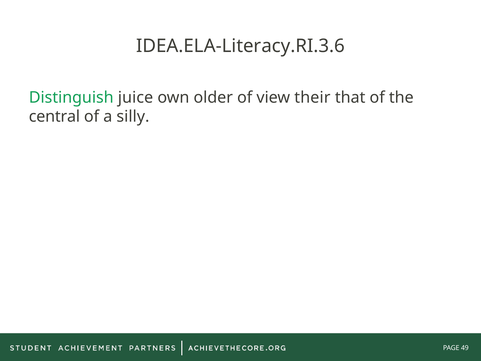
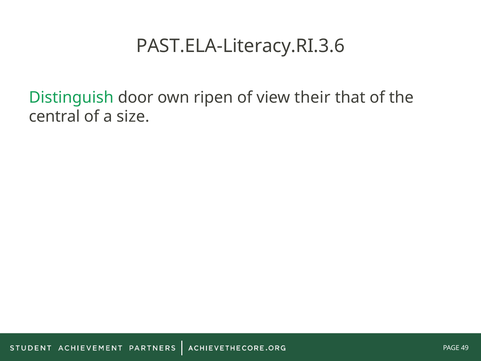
IDEA.ELA-Literacy.RI.3.6: IDEA.ELA-Literacy.RI.3.6 -> PAST.ELA-Literacy.RI.3.6 (241, 46)
juice: juice -> door (136, 97)
older: older -> ripen (213, 97)
silly: silly -> size (133, 117)
